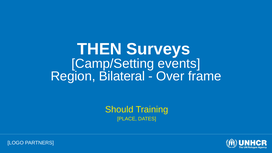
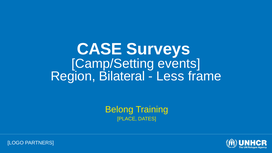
THEN: THEN -> CASE (100, 49)
Over: Over -> Less (170, 76)
Should: Should -> Belong (119, 110)
